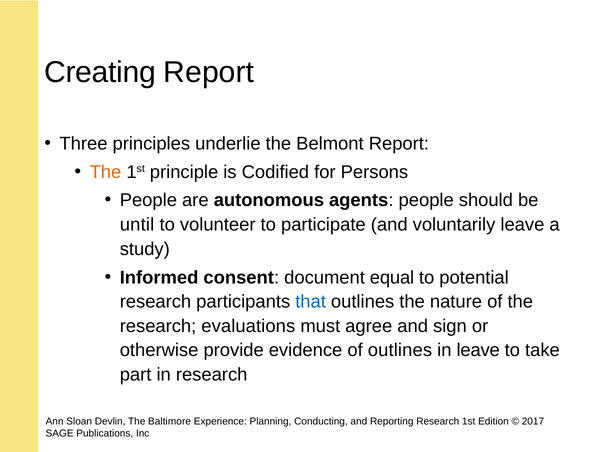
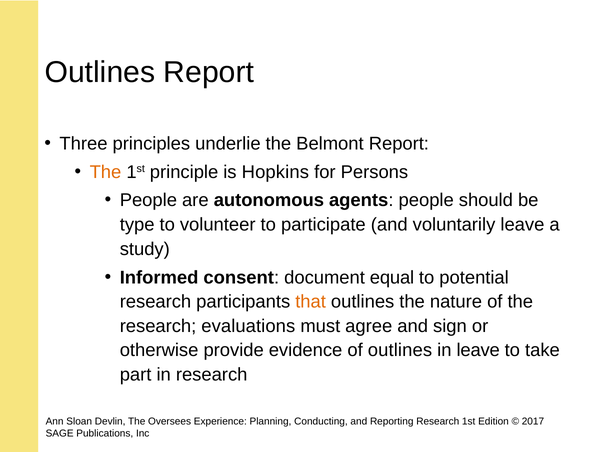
Creating: Creating -> Outlines (100, 72)
Codified: Codified -> Hopkins (275, 172)
until: until -> type (137, 225)
that colour: blue -> orange (311, 302)
Baltimore: Baltimore -> Oversees (170, 422)
